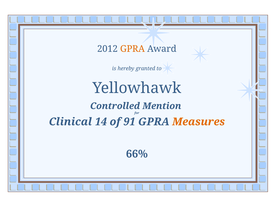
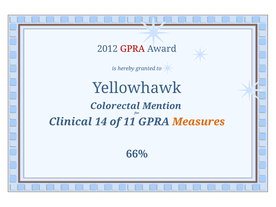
GPRA colour: orange -> red (132, 49)
Controlled: Controlled -> Colorectal (115, 106)
91: 91 -> 11 (129, 122)
